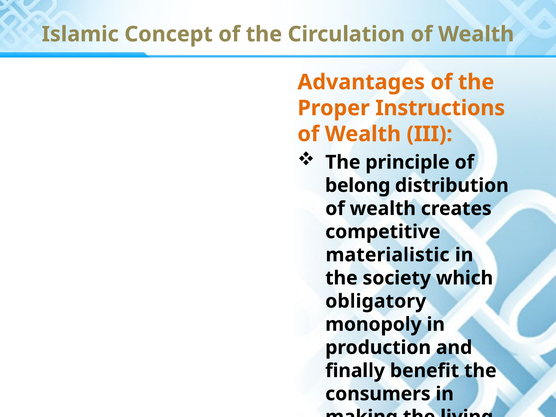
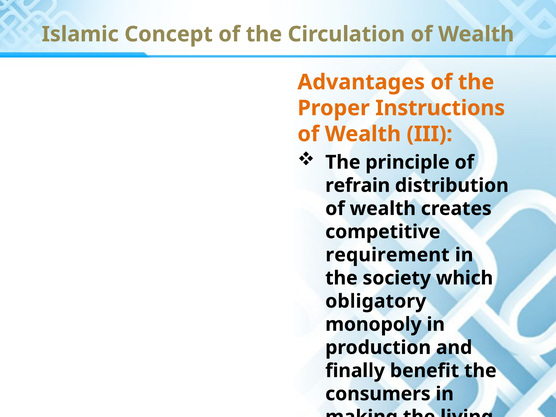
belong: belong -> refrain (358, 185)
materialistic: materialistic -> requirement (388, 255)
